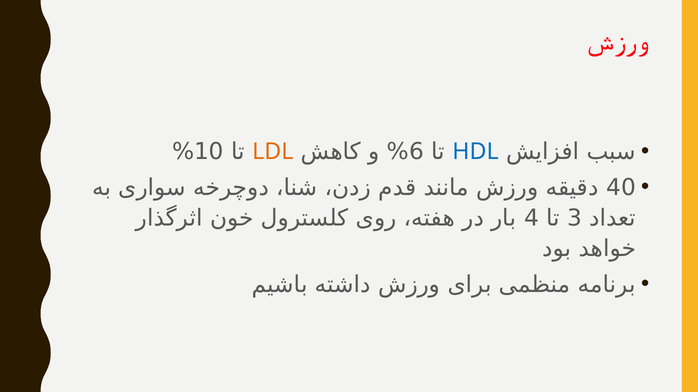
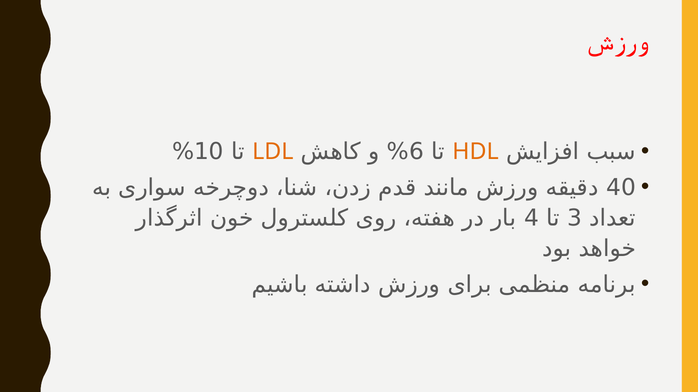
HDL colour: blue -> orange (476, 152)
